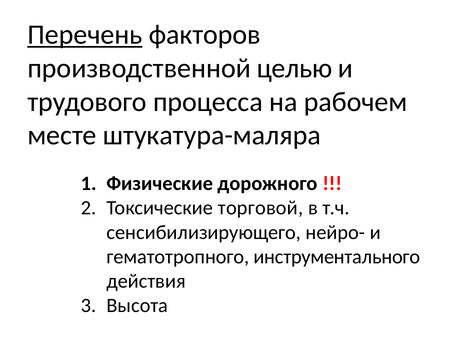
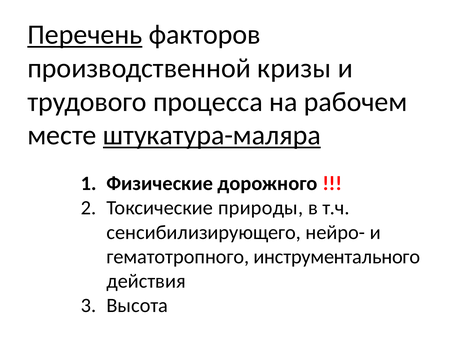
целью: целью -> кризы (294, 68)
штукатура-маляра underline: none -> present (212, 136)
торговой: торговой -> природы (261, 208)
